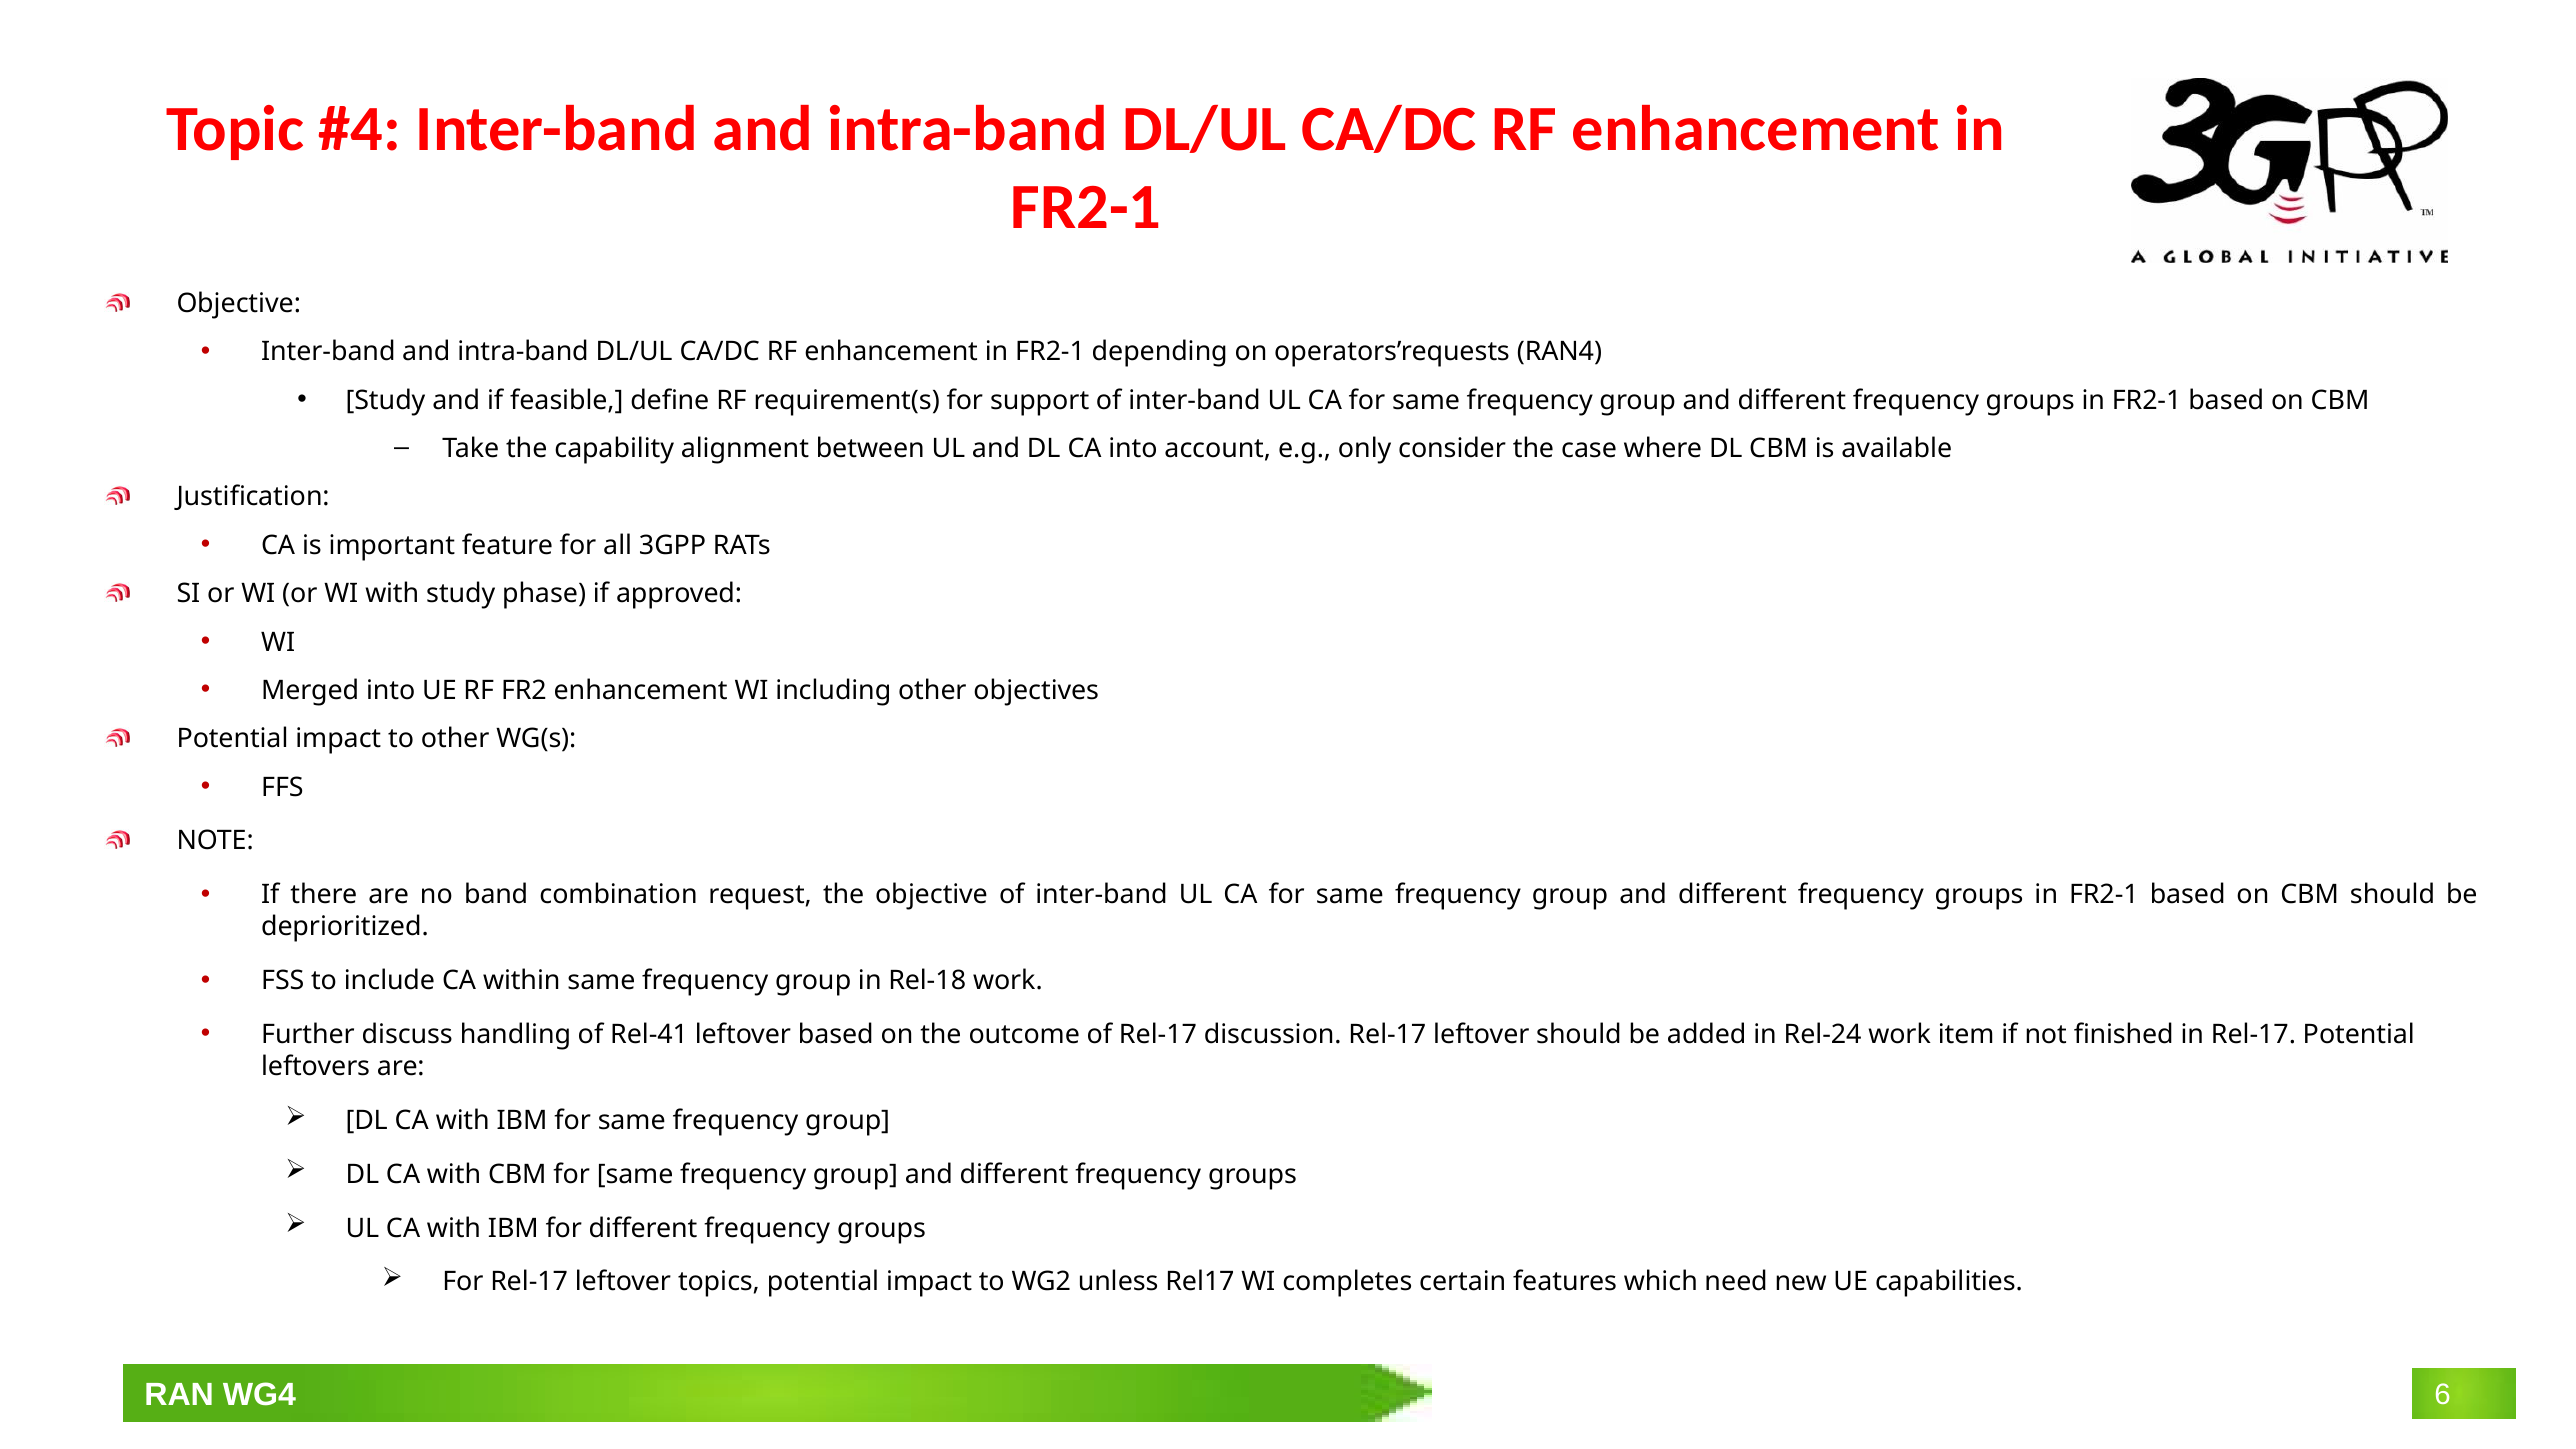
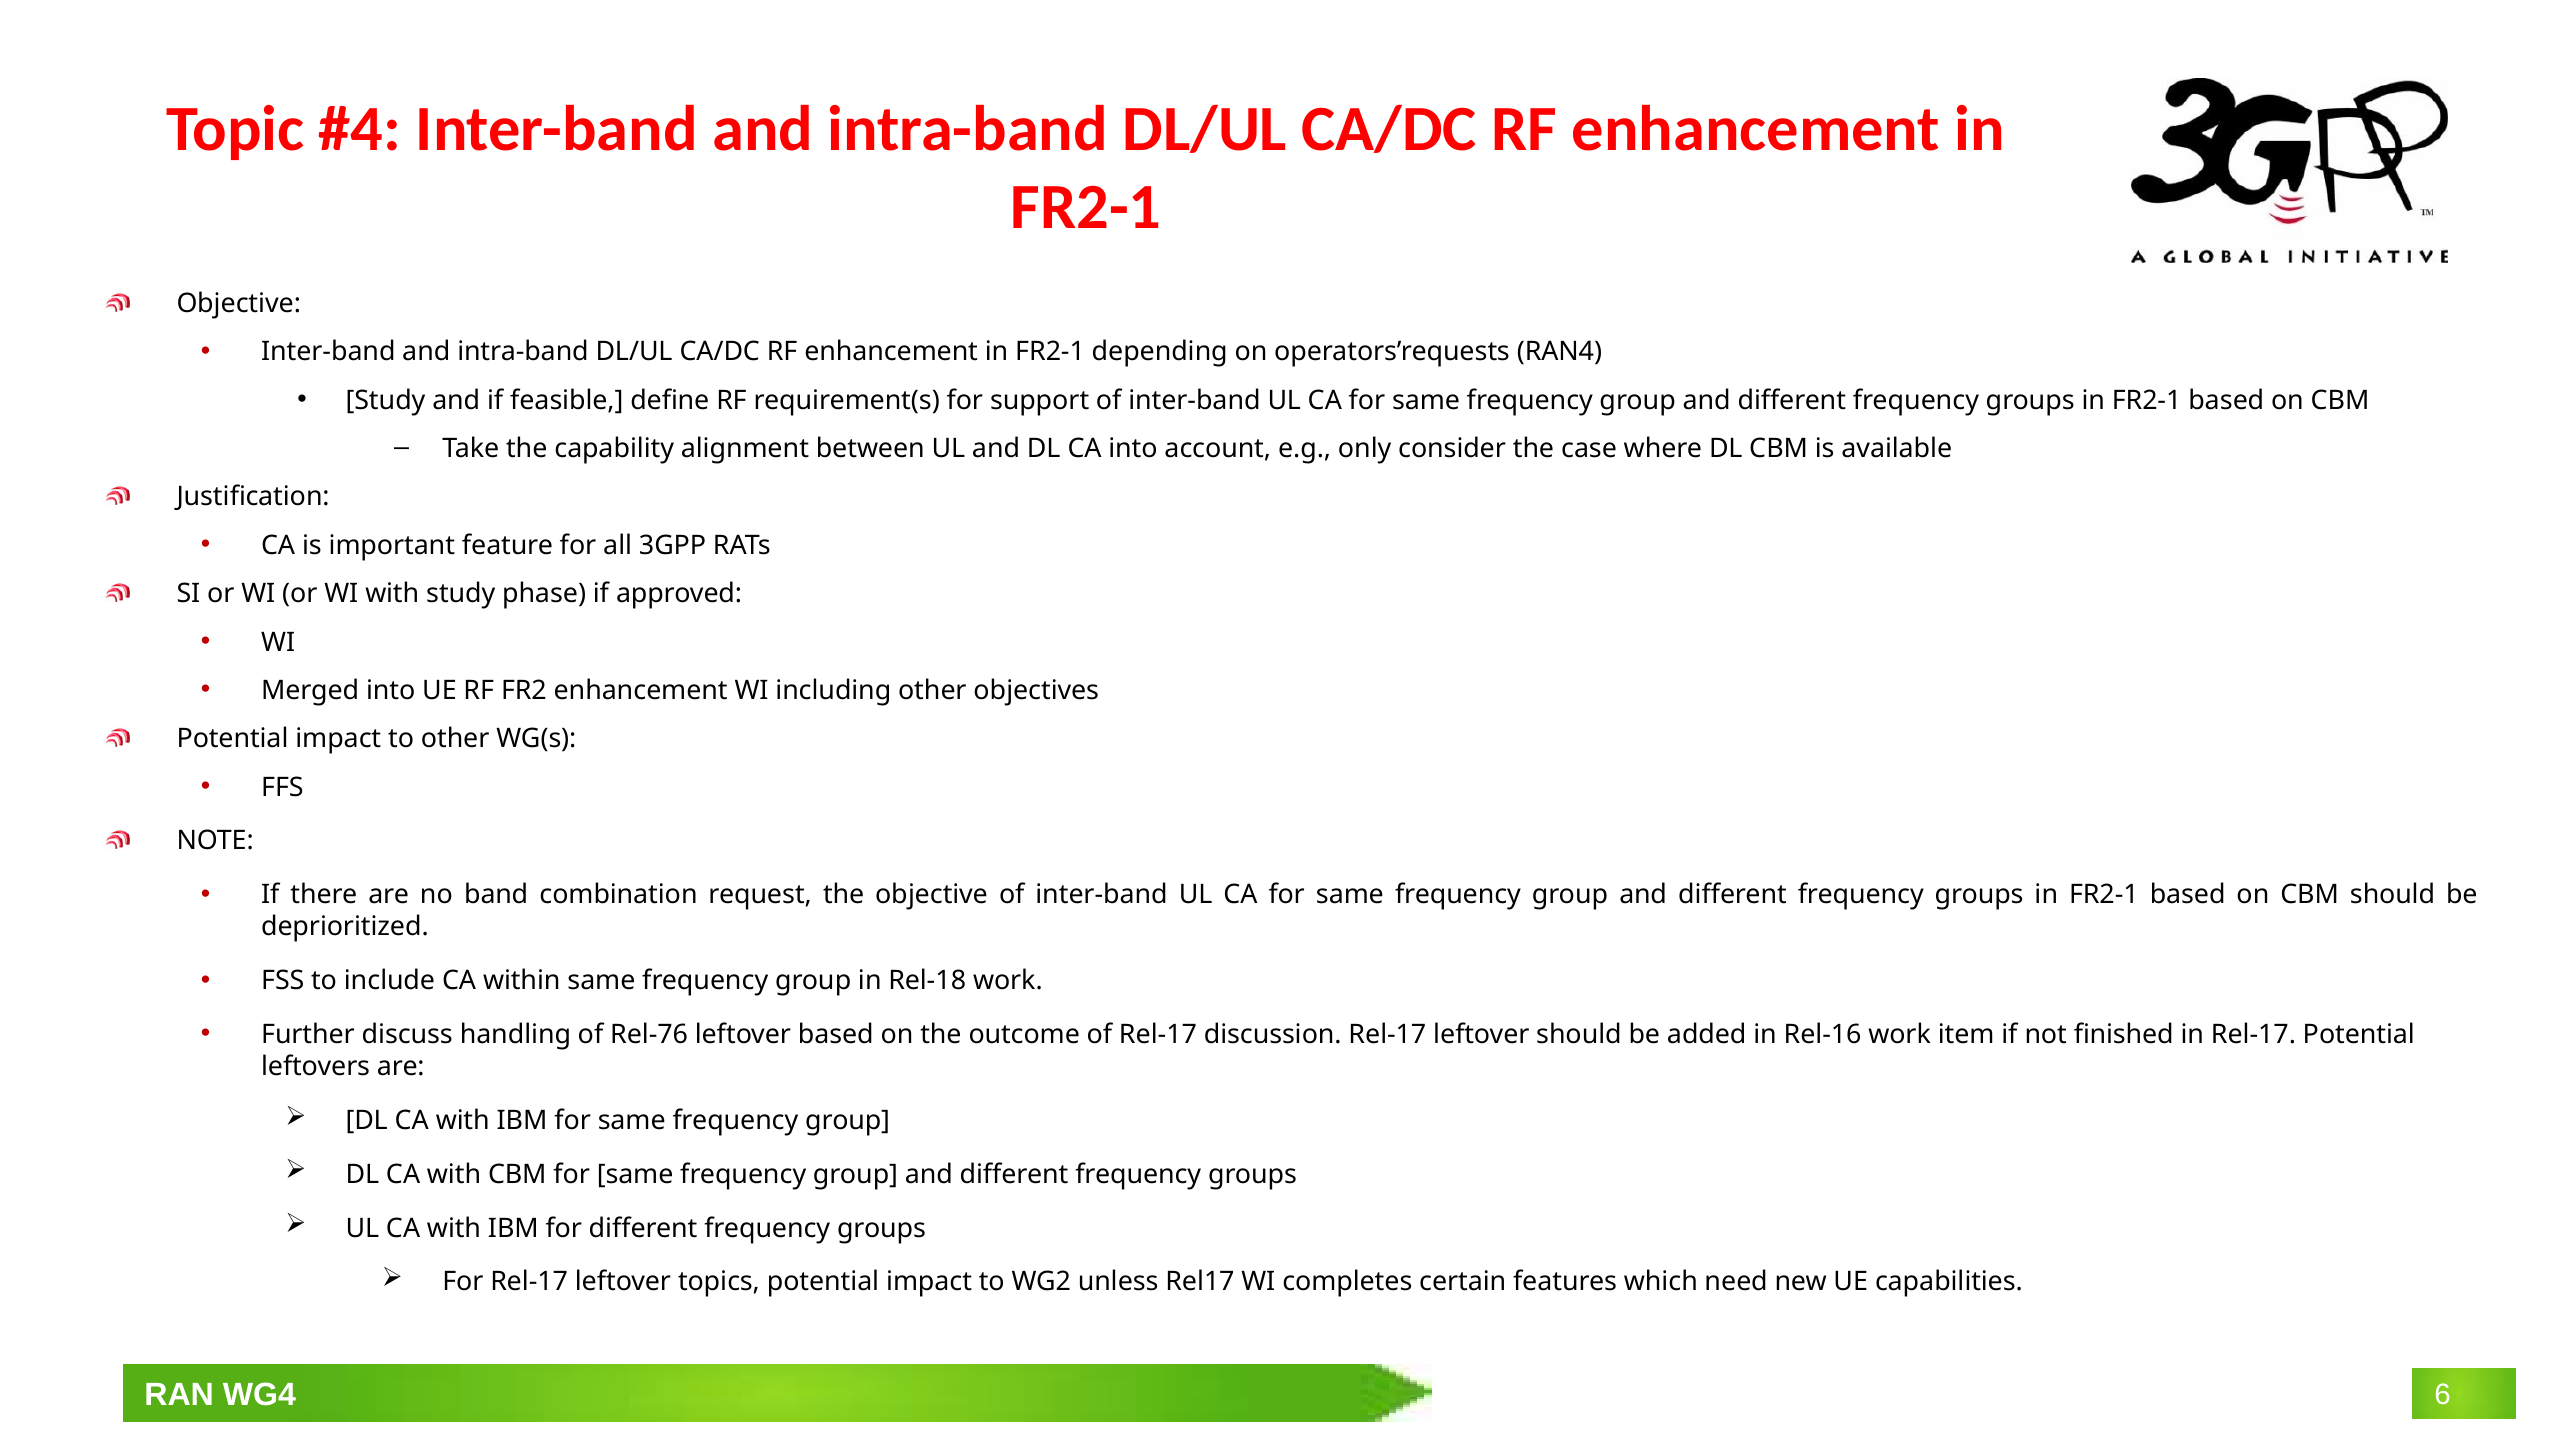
Rel-41: Rel-41 -> Rel-76 (649, 1035)
Rel-24: Rel-24 -> Rel-16 (1823, 1035)
